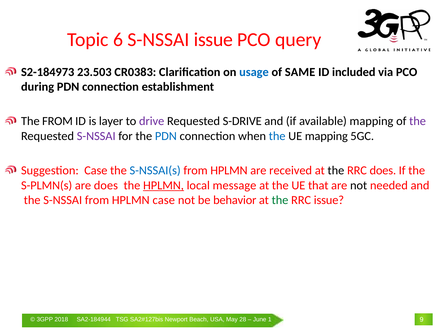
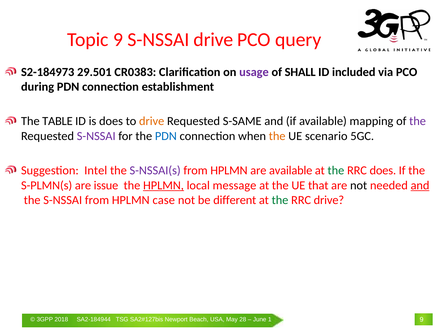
Topic 6: 6 -> 9 (118, 40)
S-NSSAI issue: issue -> drive (213, 40)
23.503: 23.503 -> 29.501 (94, 72)
usage colour: blue -> purple (254, 72)
SAME: SAME -> SHALL (300, 72)
The FROM: FROM -> TABLE (57, 121)
is layer: layer -> does (111, 121)
drive colour: purple -> orange (152, 121)
S-DRIVE: S-DRIVE -> S-SAME (242, 121)
the colour: blue -> orange (277, 136)
UE mapping: mapping -> scenario (326, 136)
Suggestion Case: Case -> Intel (96, 171)
S-NSSAI(s colour: blue -> purple (155, 171)
are received: received -> available (291, 171)
the colour: black -> green (336, 171)
are does: does -> issue (106, 185)
and underline: none -> present (420, 185)
behavior: behavior -> different (235, 200)
RRC issue: issue -> drive (329, 200)
